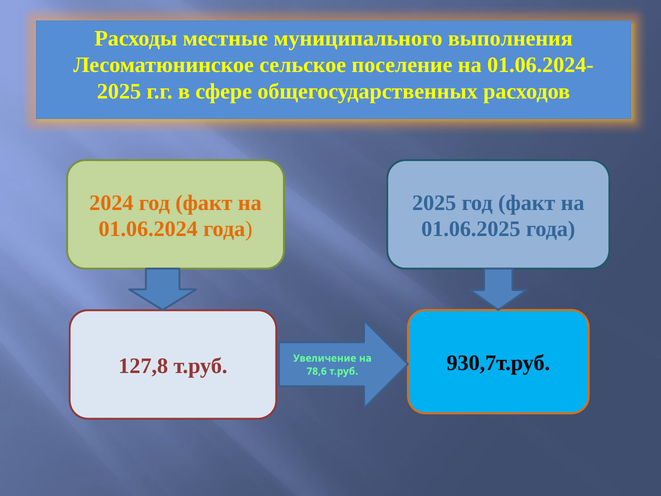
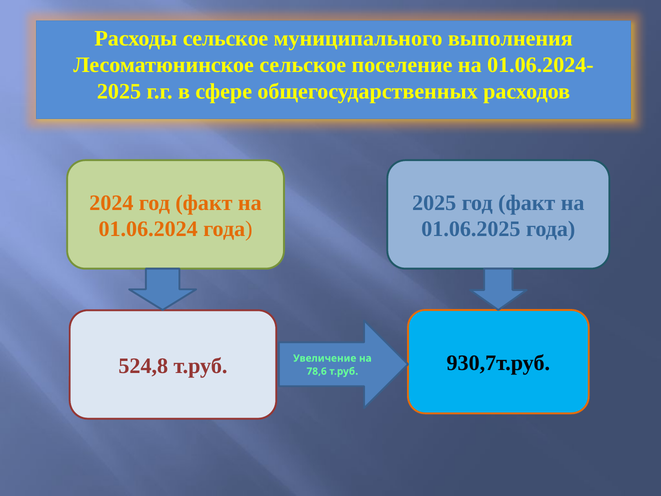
Расходы местные: местные -> сельское (225, 39)
127,8: 127,8 -> 524,8 (143, 366)
